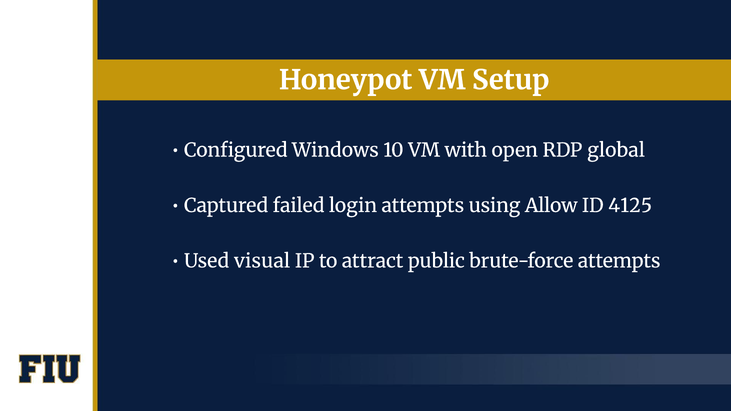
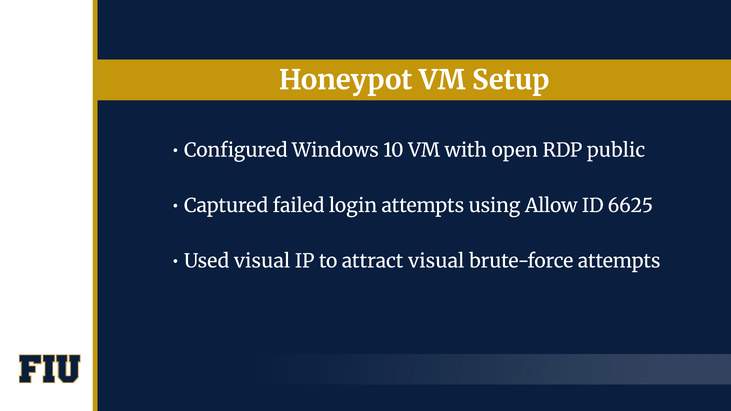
global: global -> public (616, 150)
4125: 4125 -> 6625 (630, 206)
attract public: public -> visual (436, 261)
